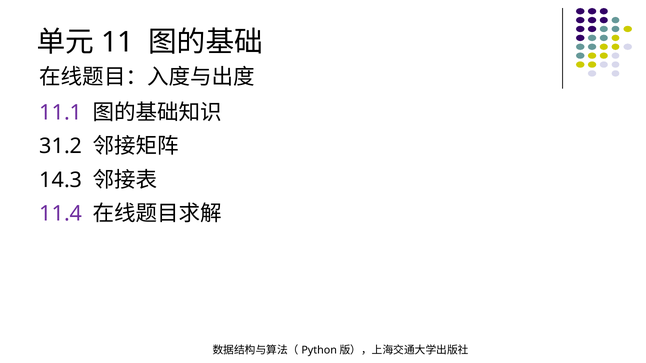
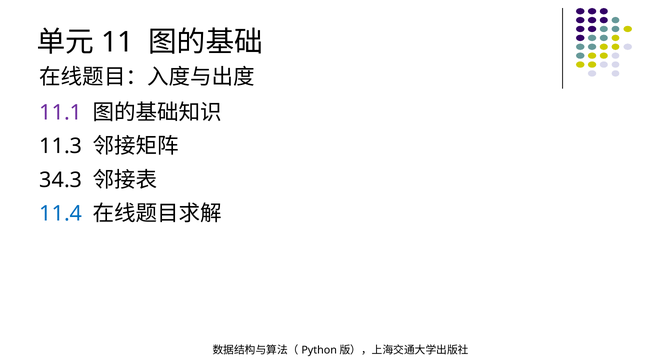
31.2: 31.2 -> 11.3 (61, 146)
14.3: 14.3 -> 34.3 (61, 180)
11.4 colour: purple -> blue (61, 214)
